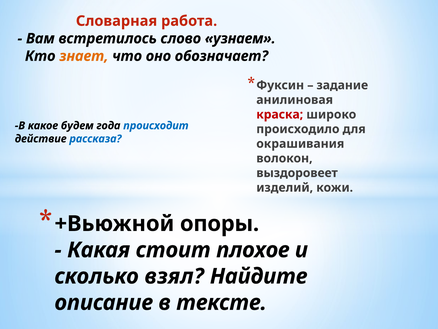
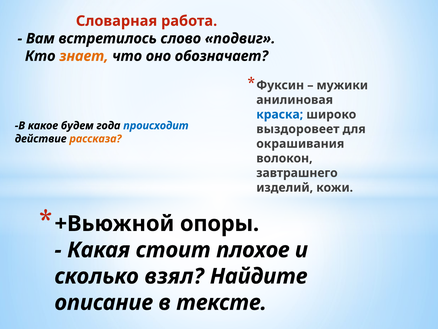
узнаем: узнаем -> подвиг (240, 38)
задание: задание -> мужики (342, 85)
краска colour: red -> blue (280, 114)
происходило: происходило -> выздоровеет (298, 129)
рассказа colour: blue -> orange (95, 139)
выздоровеет: выздоровеет -> завтрашнего (297, 173)
